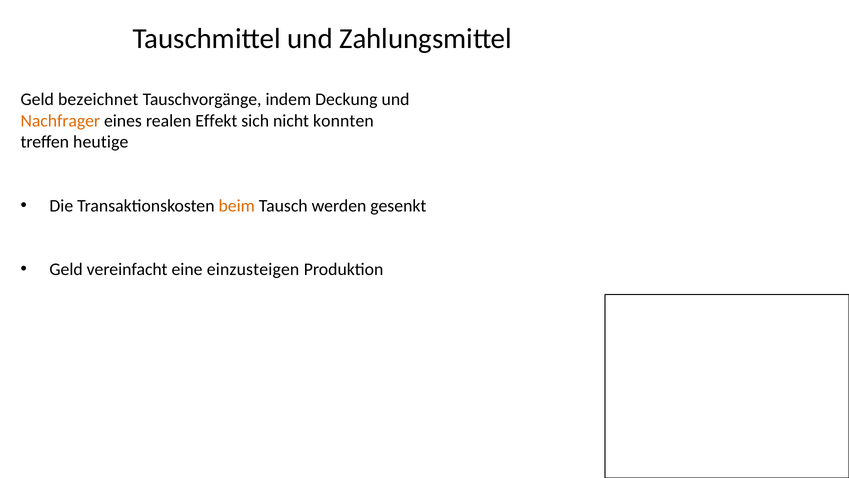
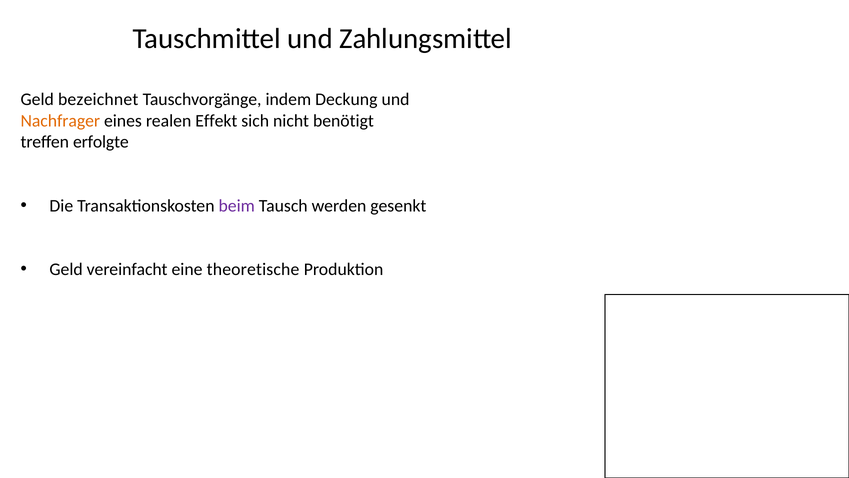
konnten: konnten -> benötigt (343, 121)
heutige: heutige -> erfolgte (101, 142)
beim colour: orange -> purple (237, 206)
einzusteigen: einzusteigen -> theoretische (253, 269)
